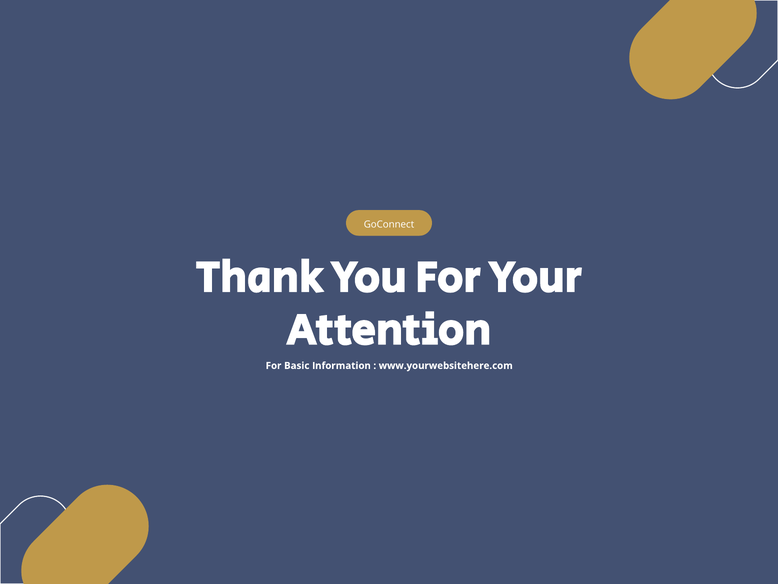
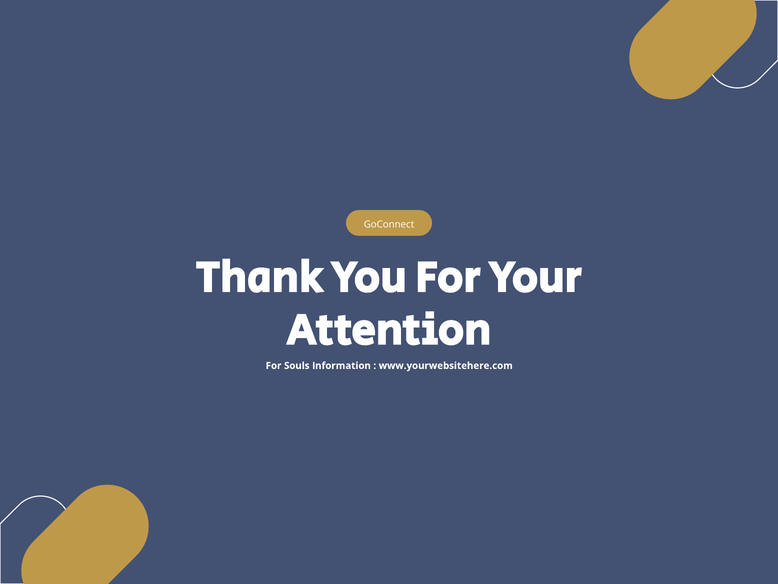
Basic: Basic -> Souls (297, 365)
